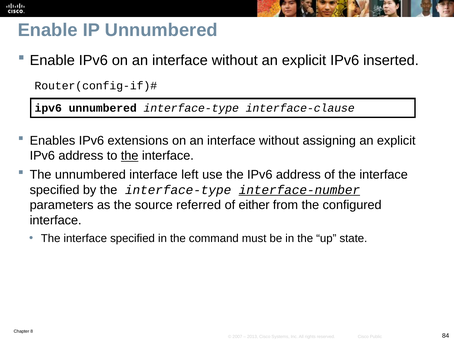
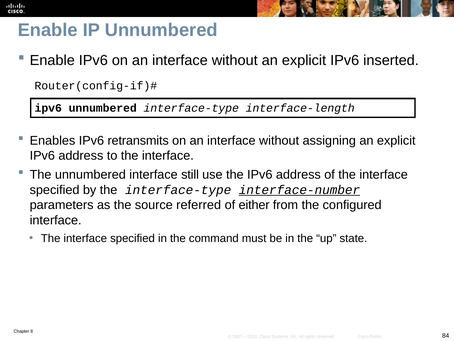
interface-clause: interface-clause -> interface-length (300, 108)
extensions: extensions -> retransmits (138, 140)
the underline: present -> none (130, 156)
left: left -> still (190, 175)
